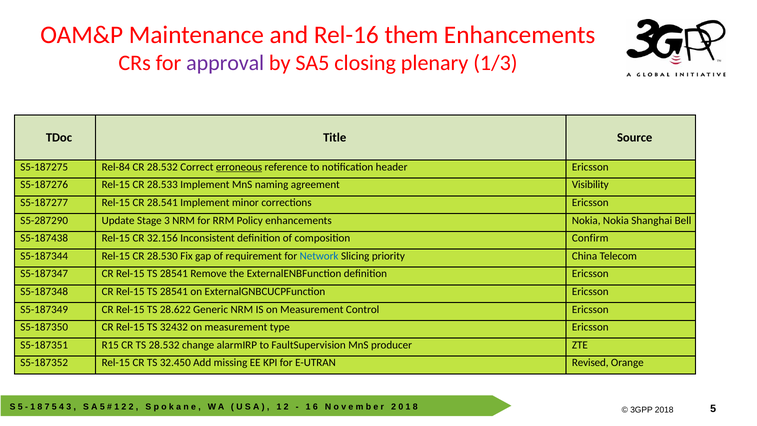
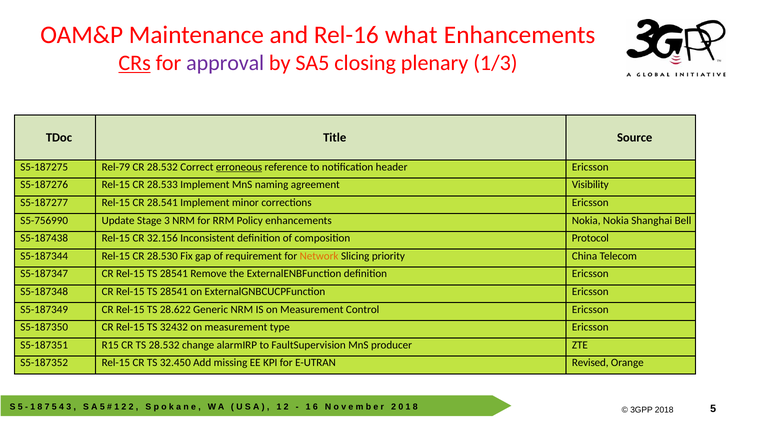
them: them -> what (411, 35)
CRs underline: none -> present (135, 63)
Rel-84: Rel-84 -> Rel-79 (116, 167)
S5-287290: S5-287290 -> S5-756990 (44, 220)
Confirm: Confirm -> Protocol (590, 238)
Network colour: blue -> orange (319, 256)
